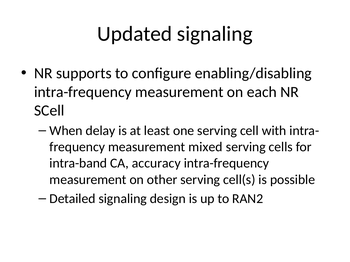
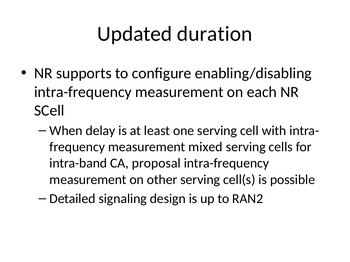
Updated signaling: signaling -> duration (215, 34)
accuracy: accuracy -> proposal (156, 164)
